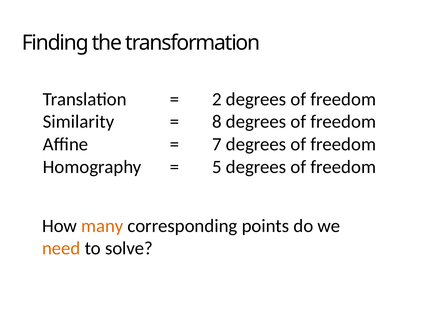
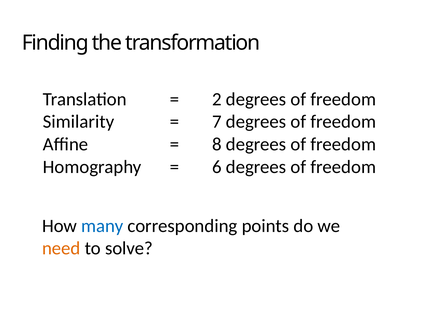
8: 8 -> 7 (217, 122)
7: 7 -> 8 (217, 144)
5: 5 -> 6 (217, 167)
many colour: orange -> blue (102, 226)
